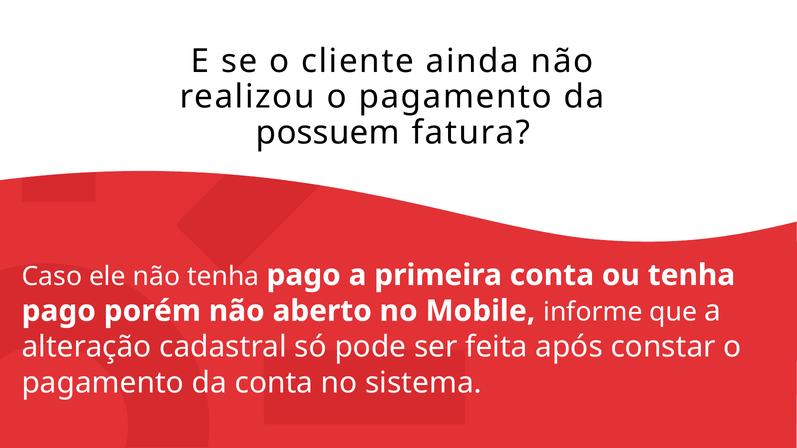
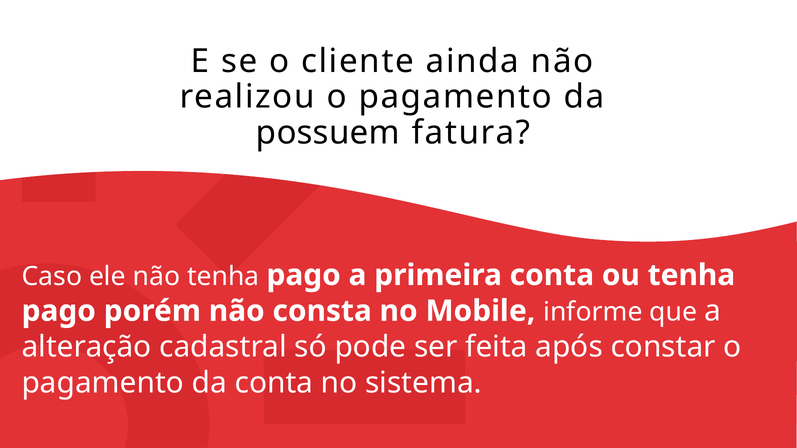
aberto: aberto -> consta (322, 311)
